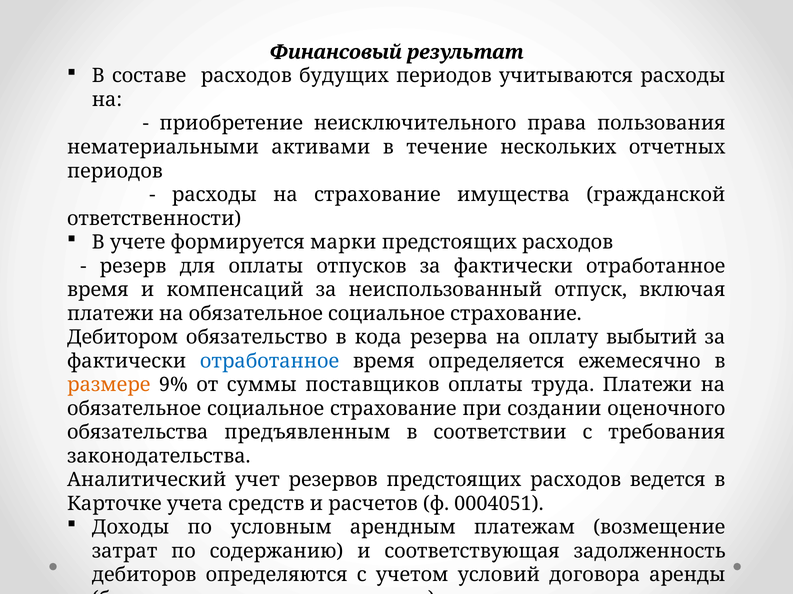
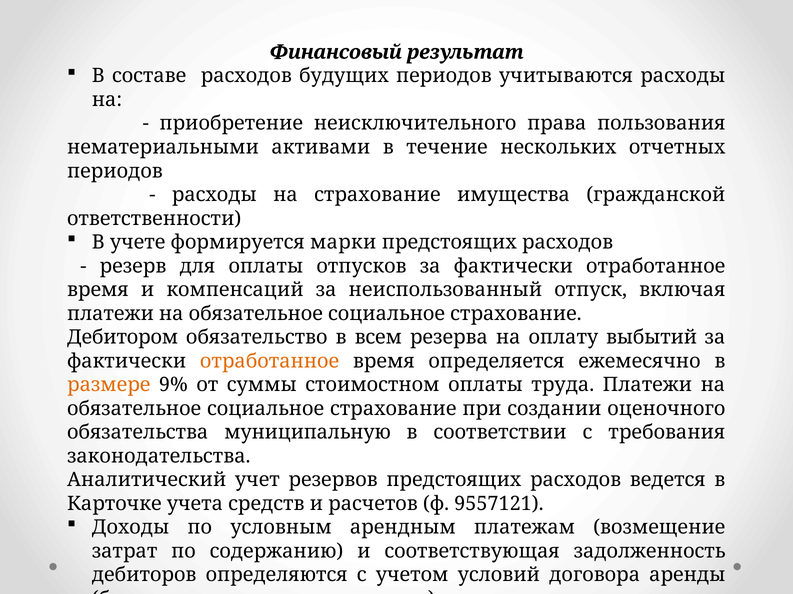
кода: кода -> всем (378, 338)
отработанное colour: blue -> orange (270, 362)
суммы поставщиков: поставщиков -> стоимостном (372, 385)
предъявленным: предъявленным -> муниципальную (308, 433)
0004051: 0004051 -> 9557121 (499, 504)
